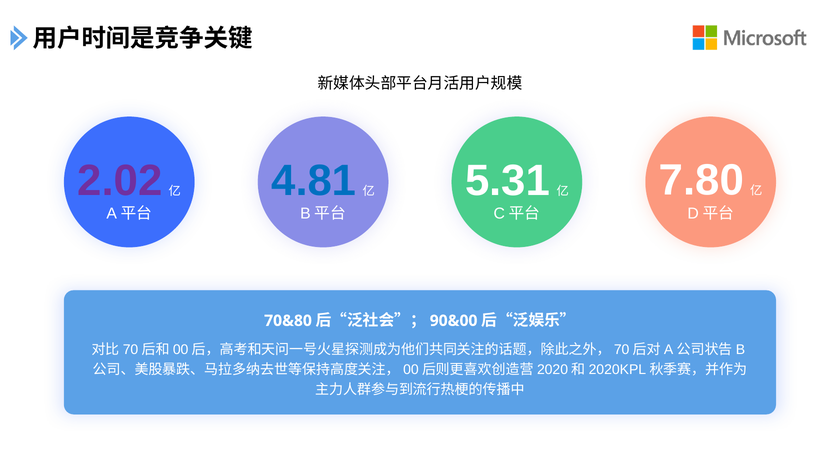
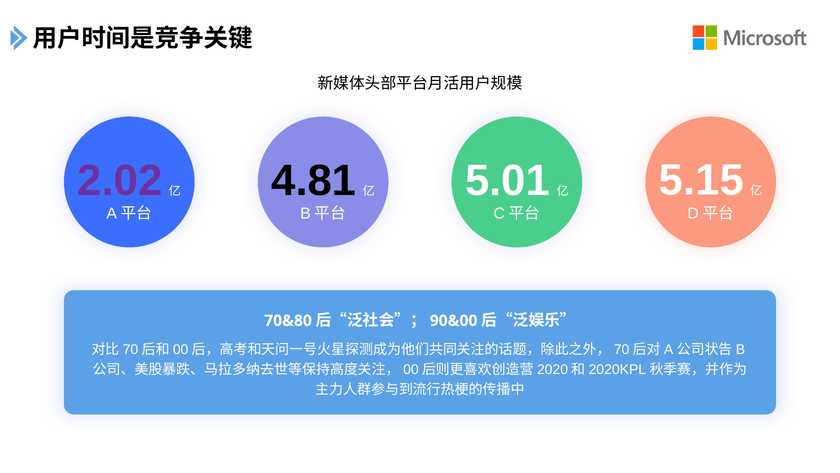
4.81 colour: blue -> black (314, 180)
5.31: 5.31 -> 5.01 (508, 180)
7.80: 7.80 -> 5.15 (701, 180)
